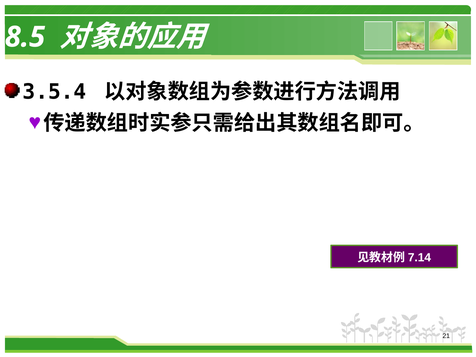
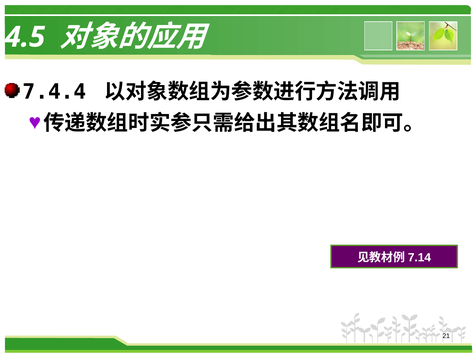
8.5: 8.5 -> 4.5 (25, 37)
3.5.4: 3.5.4 -> 7.4.4 (54, 92)
